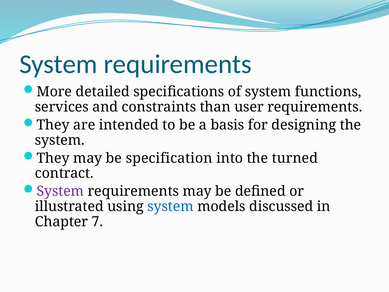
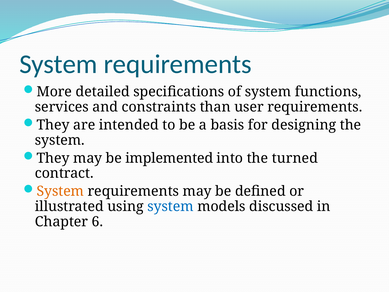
specification: specification -> implemented (169, 158)
System colour: purple -> orange (60, 191)
7: 7 -> 6 (97, 221)
